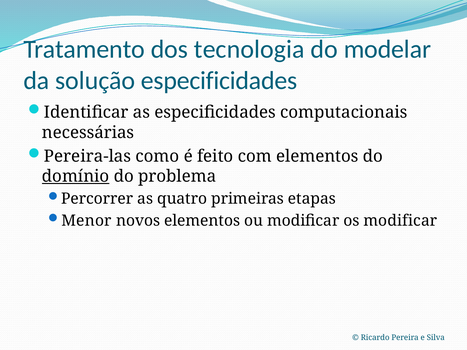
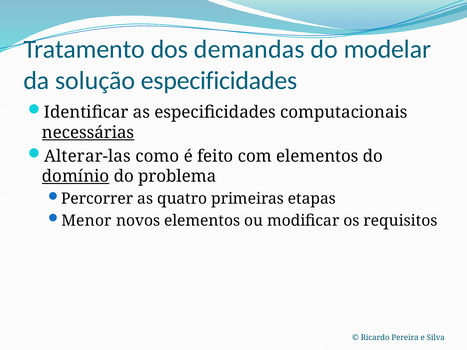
tecnologia: tecnologia -> demandas (249, 49)
necessárias underline: none -> present (88, 133)
Pereira-las: Pereira-las -> Alterar-las (88, 156)
os modificar: modificar -> requisitos (400, 221)
